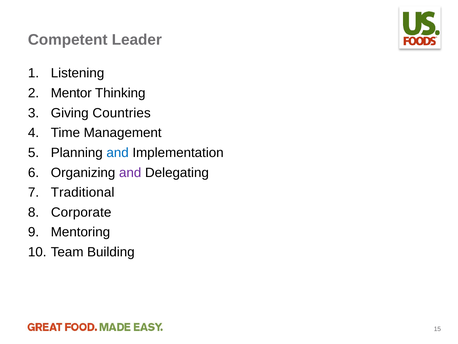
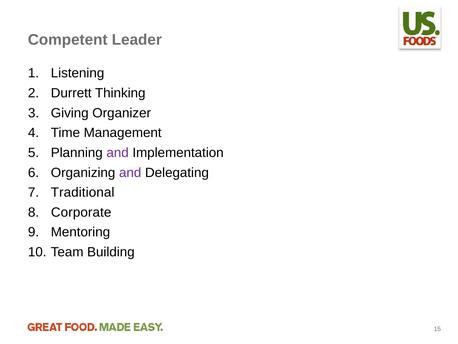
Mentor: Mentor -> Durrett (71, 93)
Countries: Countries -> Organizer (122, 113)
and colour: blue -> purple (118, 152)
